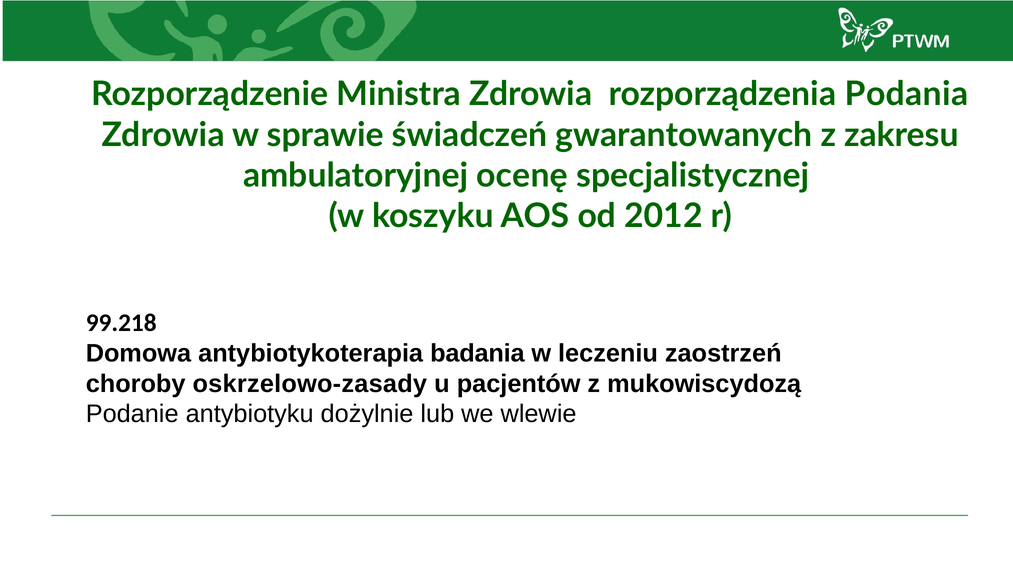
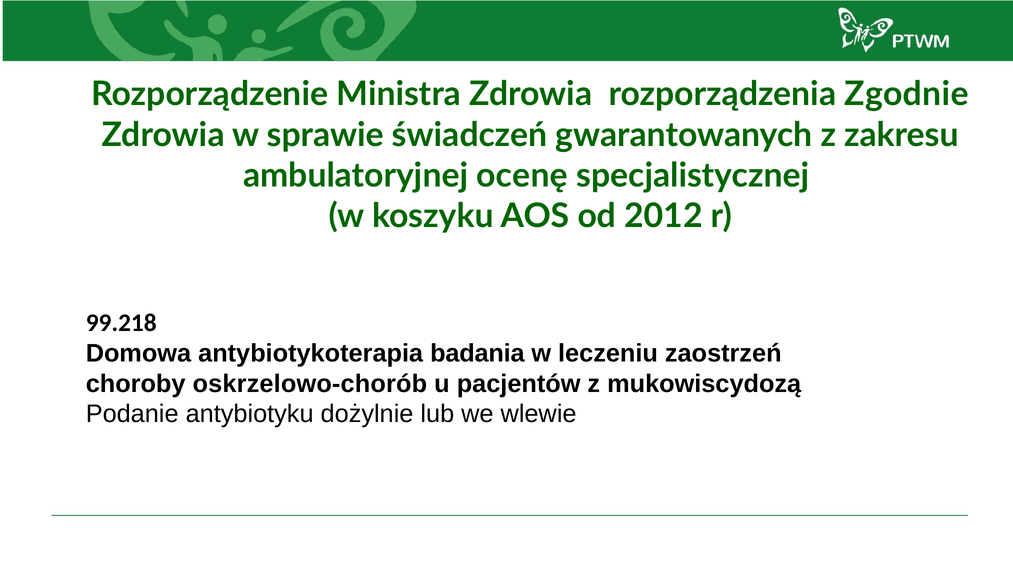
Podania: Podania -> Zgodnie (907, 94)
oskrzelowo-zasady: oskrzelowo-zasady -> oskrzelowo-chorób (310, 384)
